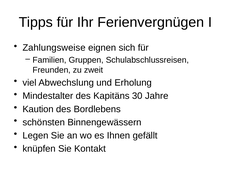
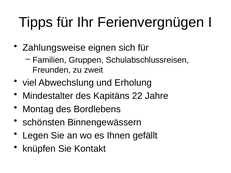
30: 30 -> 22 (137, 96)
Kaution: Kaution -> Montag (38, 109)
